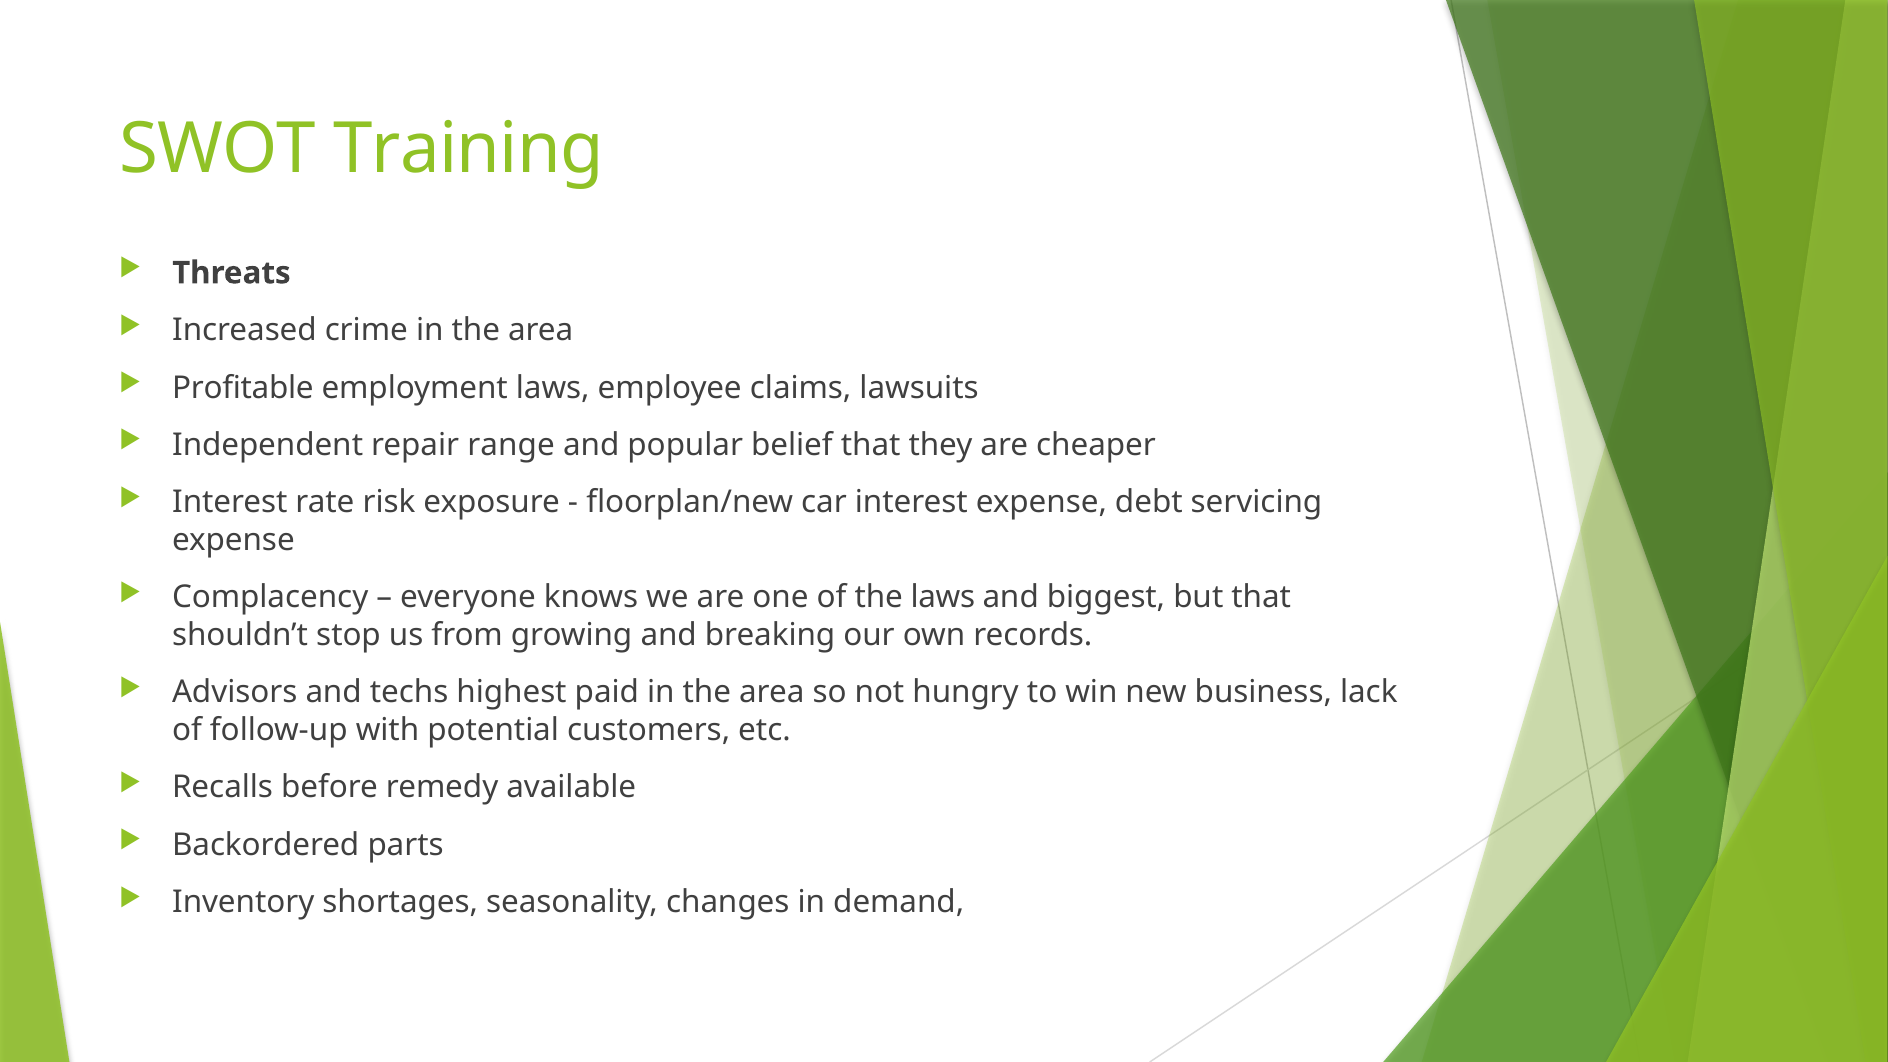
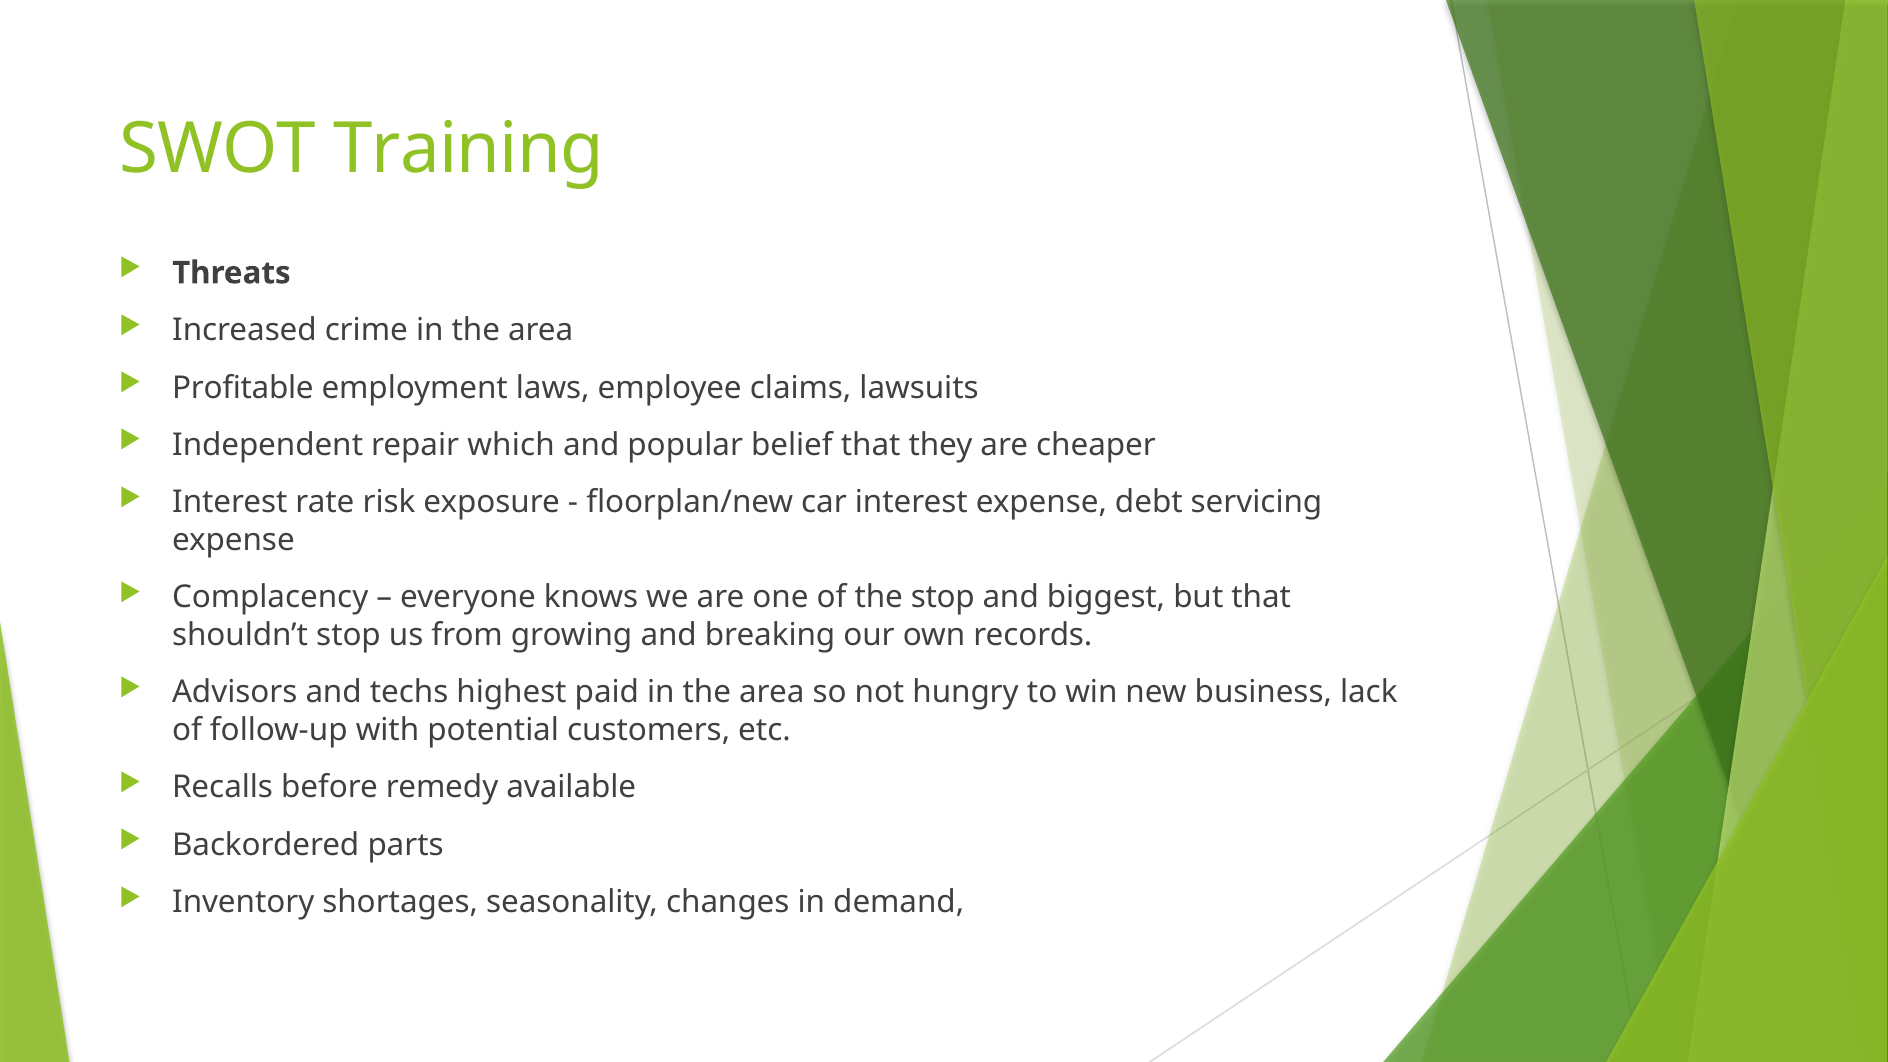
range: range -> which (511, 445)
the laws: laws -> stop (943, 597)
